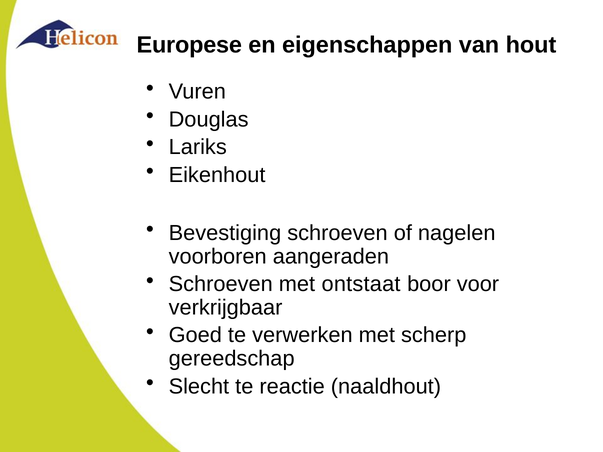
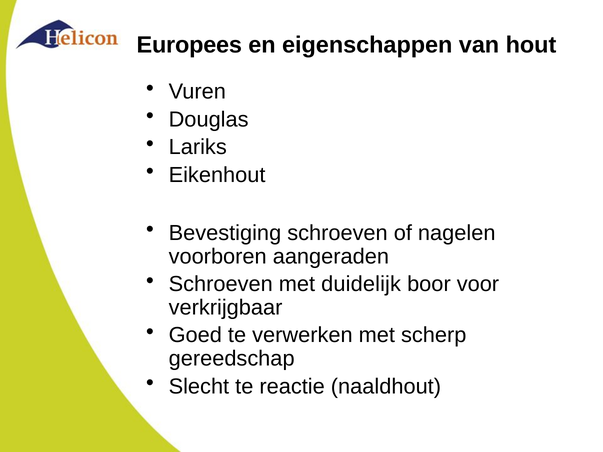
Europese: Europese -> Europees (189, 45)
ontstaat: ontstaat -> duidelijk (361, 284)
